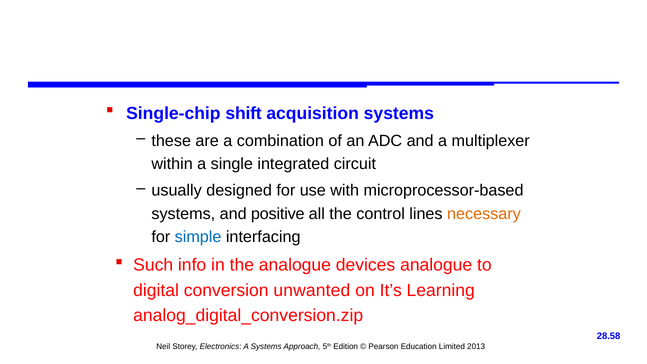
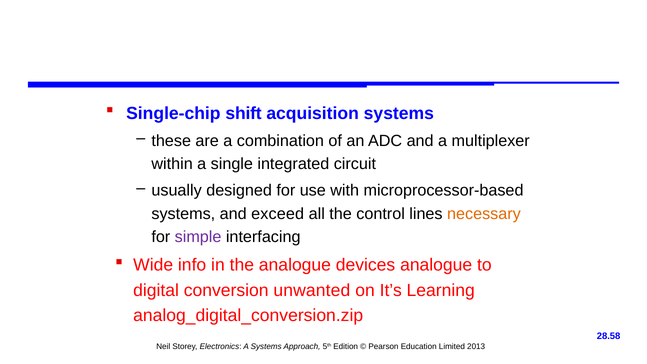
positive: positive -> exceed (278, 214)
simple colour: blue -> purple (198, 237)
Such: Such -> Wide (153, 265)
